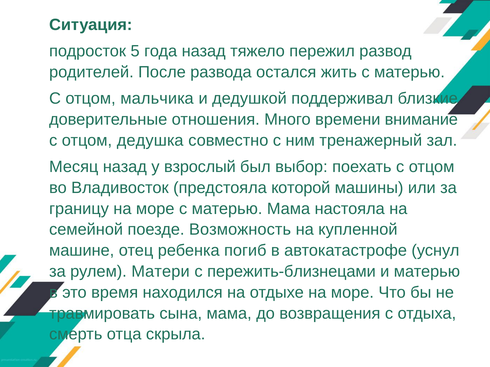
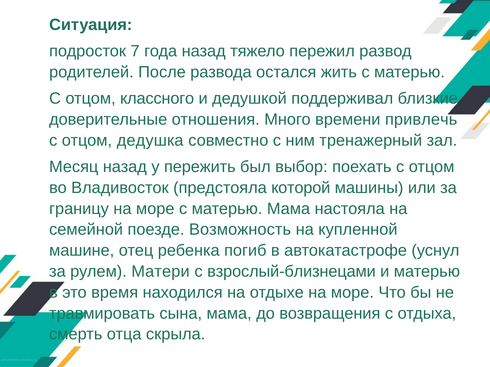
5: 5 -> 7 (135, 51)
мальчика: мальчика -> классного (157, 99)
внимание: внимание -> привлечь (421, 120)
взрослый: взрослый -> пережить (200, 167)
пережить-близнецами: пережить-близнецами -> взрослый-близнецами (291, 272)
